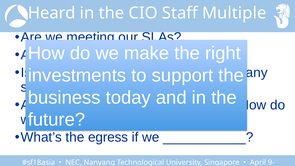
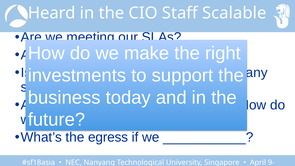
Multiple: Multiple -> Scalable (234, 13)
